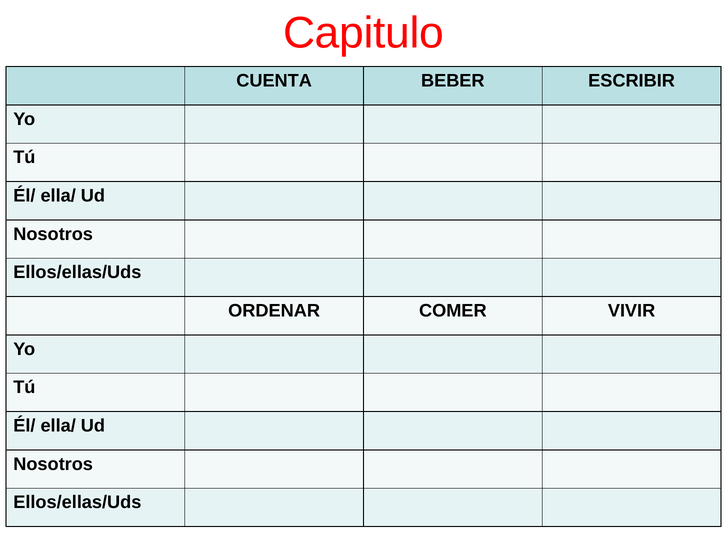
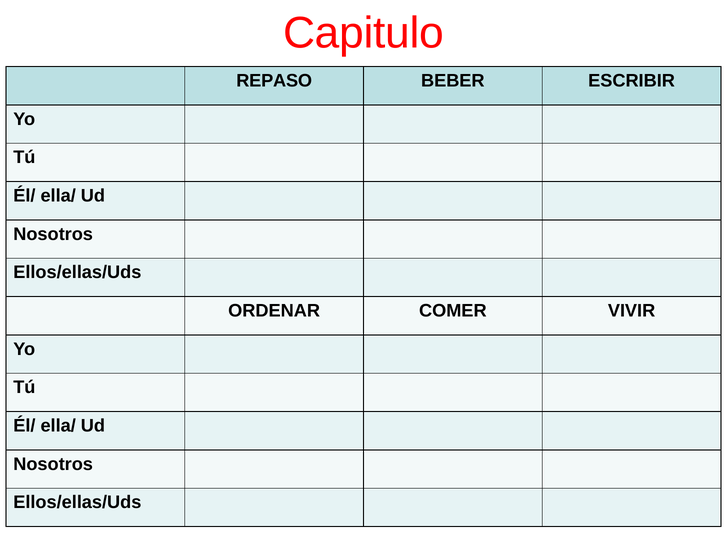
CUENTA: CUENTA -> REPASO (274, 81)
